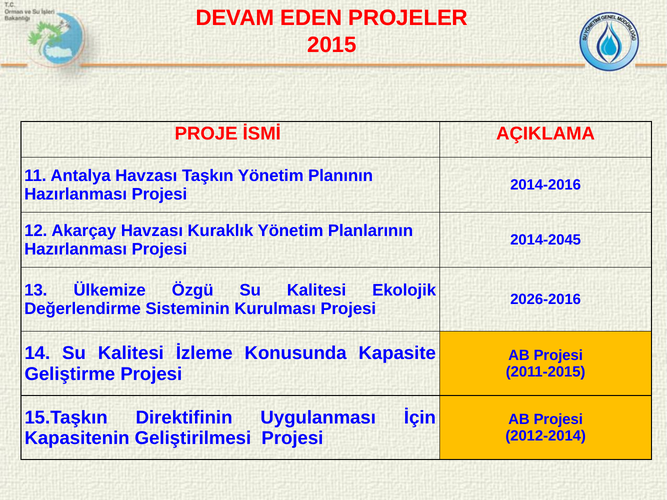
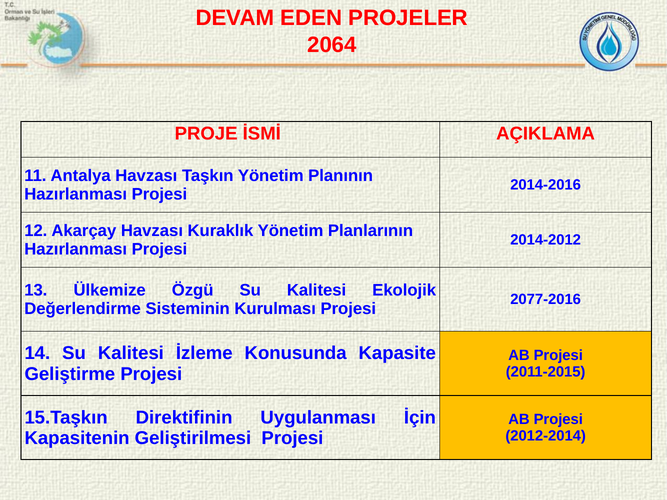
2015: 2015 -> 2064 (332, 45)
2014-2045: 2014-2045 -> 2014-2012 (546, 240)
2026-2016: 2026-2016 -> 2077-2016 (546, 300)
